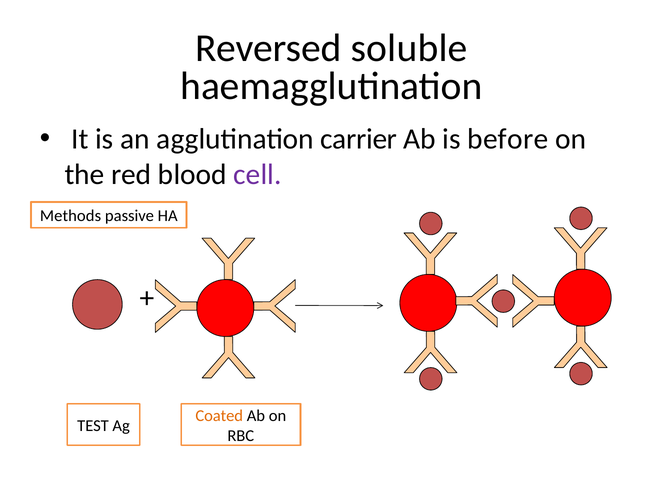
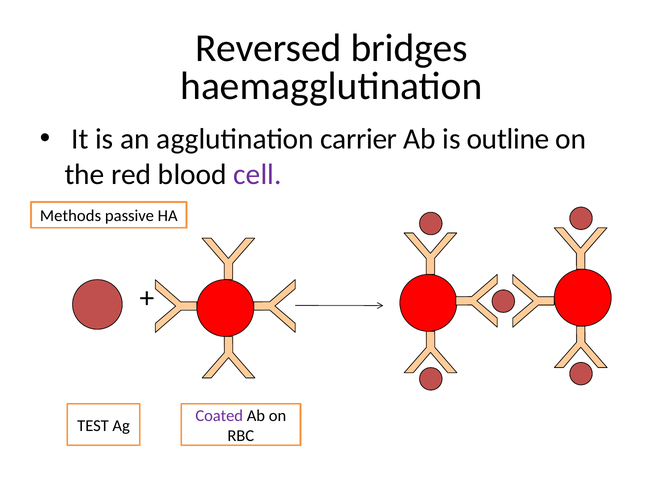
soluble: soluble -> bridges (409, 48)
before: before -> outline (508, 139)
Coated colour: orange -> purple (219, 416)
